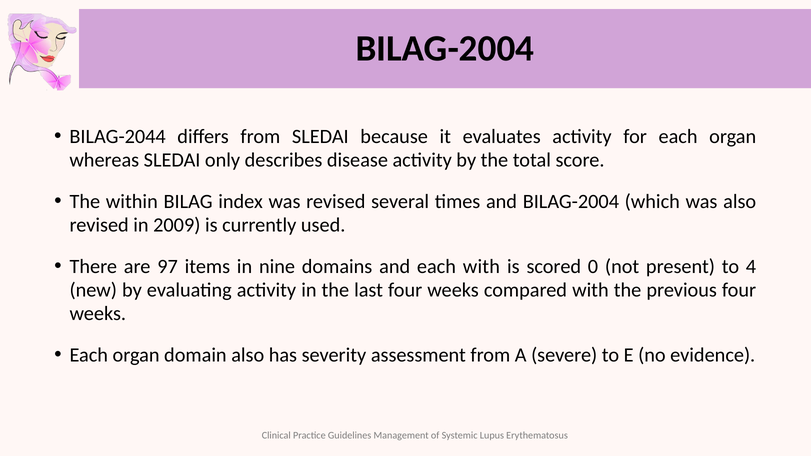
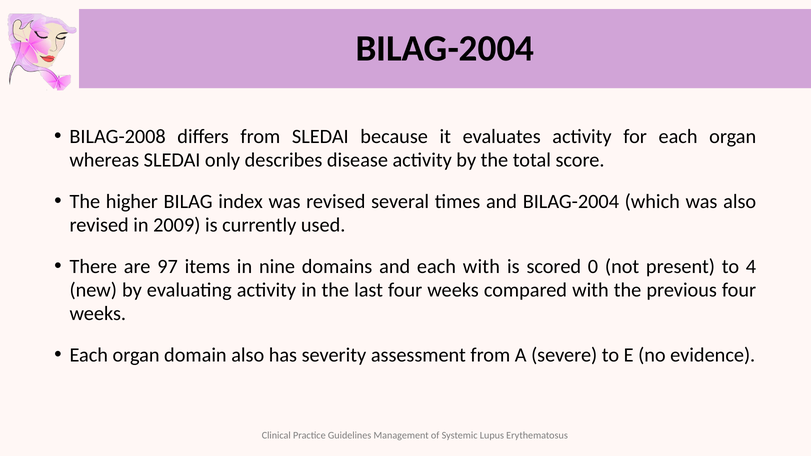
BILAG-2044: BILAG-2044 -> BILAG-2008 (118, 137)
within: within -> higher (132, 202)
